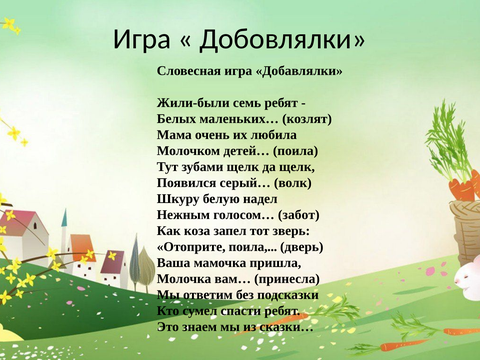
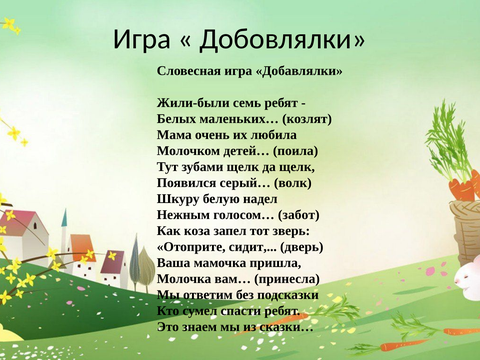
Отоприте поила: поила -> сидит (253, 247)
